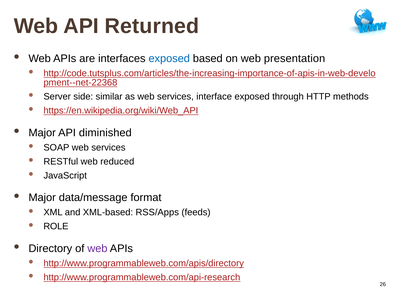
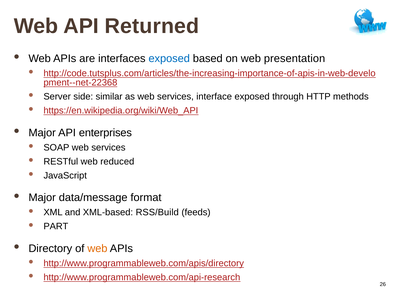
diminished: diminished -> enterprises (105, 133)
RSS/Apps: RSS/Apps -> RSS/Build (157, 212)
ROLE: ROLE -> PART (56, 226)
web colour: purple -> orange (97, 248)
